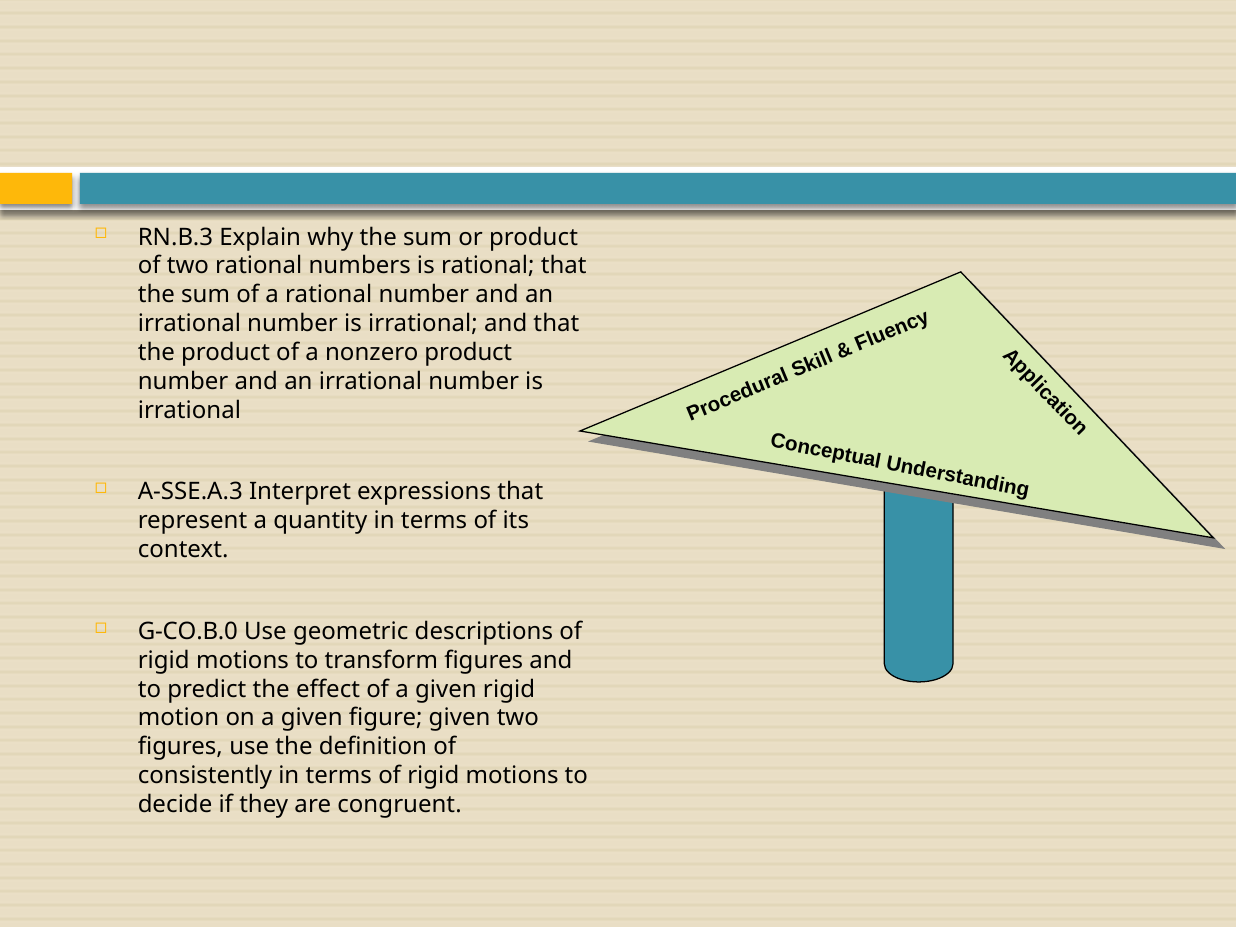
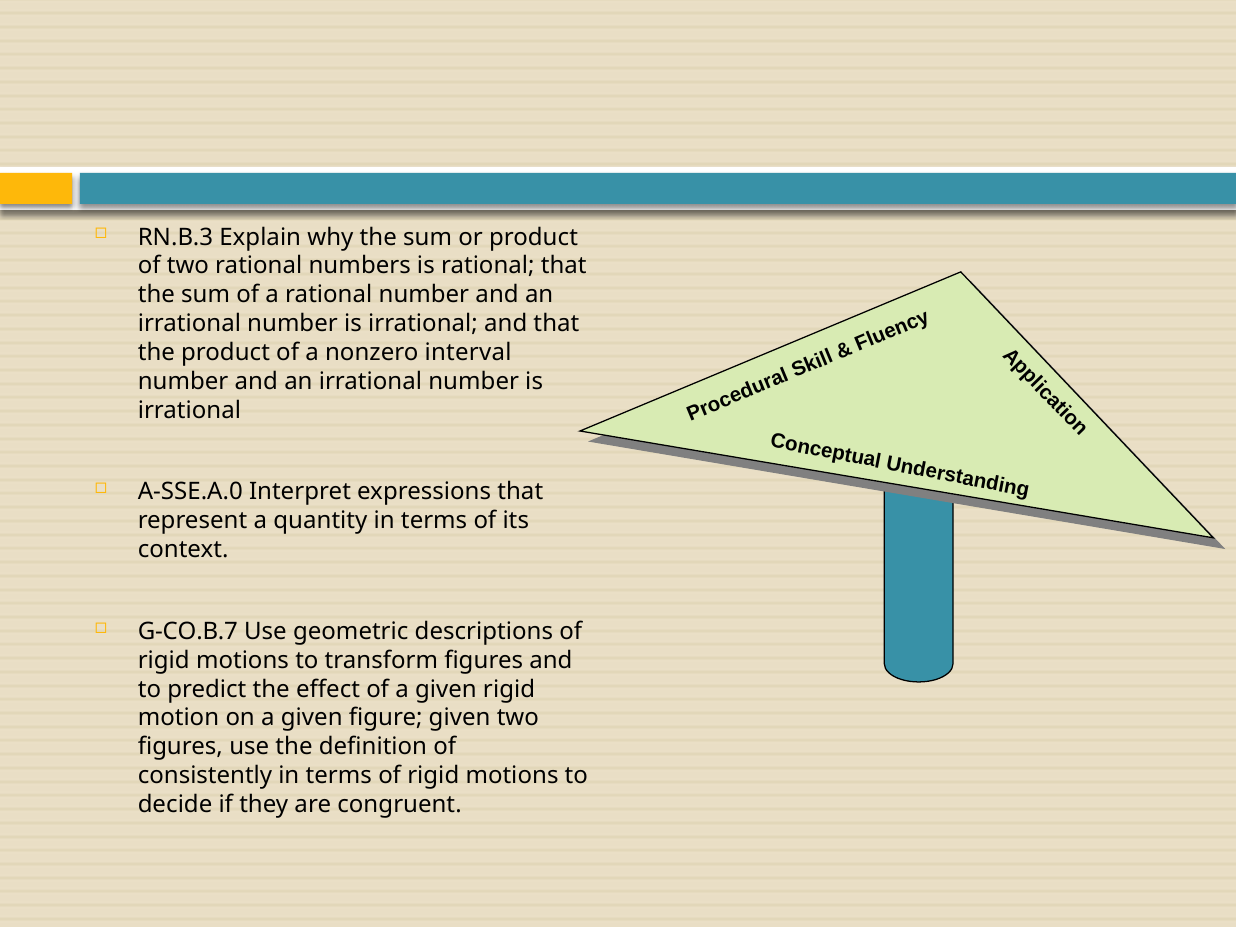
nonzero product: product -> interval (468, 353)
A-SSE.A.3: A-SSE.A.3 -> A-SSE.A.0 (190, 492)
G-CO.B.0: G-CO.B.0 -> G-CO.B.7 (188, 631)
